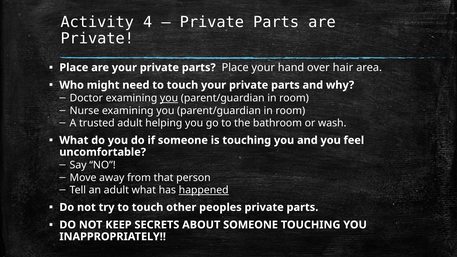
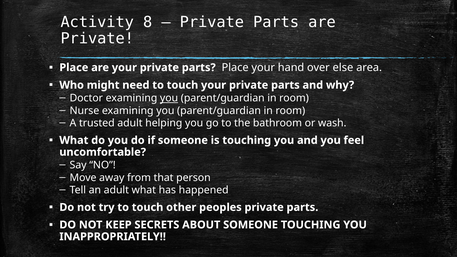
4: 4 -> 8 (148, 22)
hair: hair -> else (343, 68)
happened underline: present -> none (204, 190)
